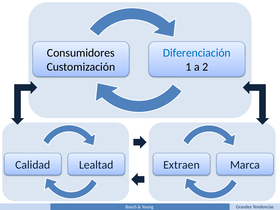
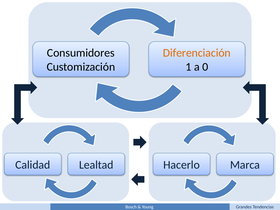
Diferenciación colour: blue -> orange (197, 53)
2: 2 -> 0 (205, 67)
Extraen: Extraen -> Hacerlo (182, 165)
